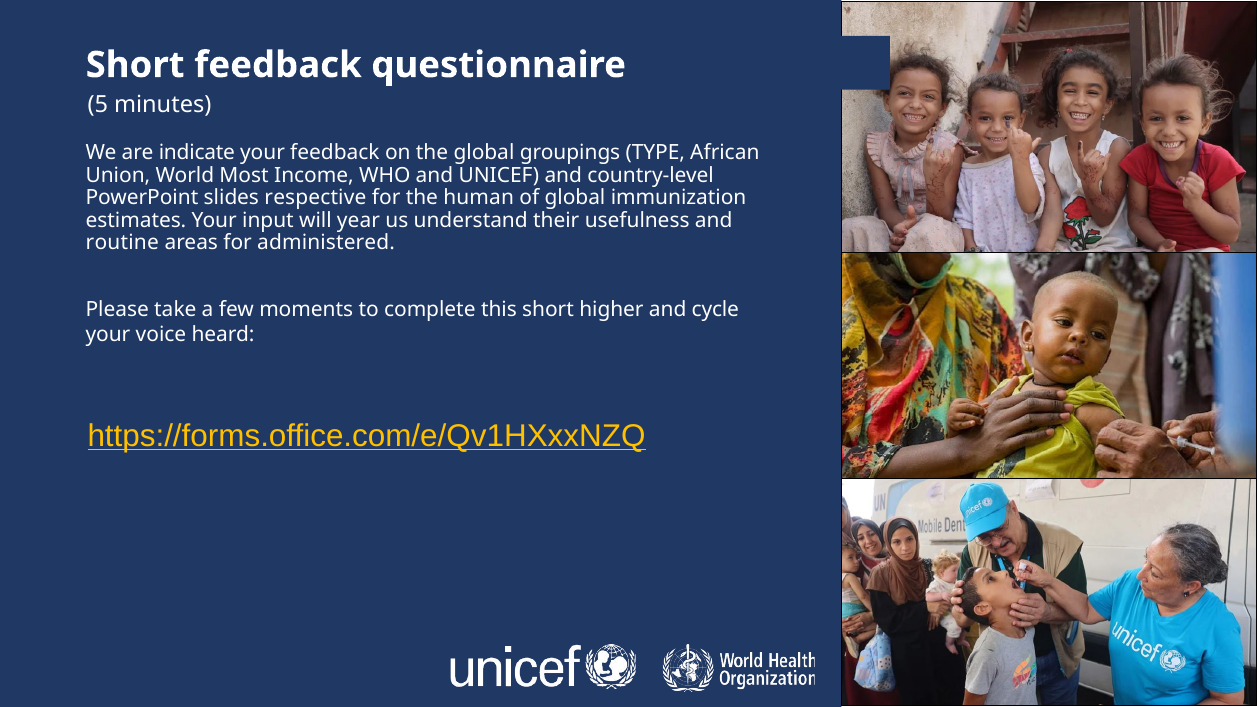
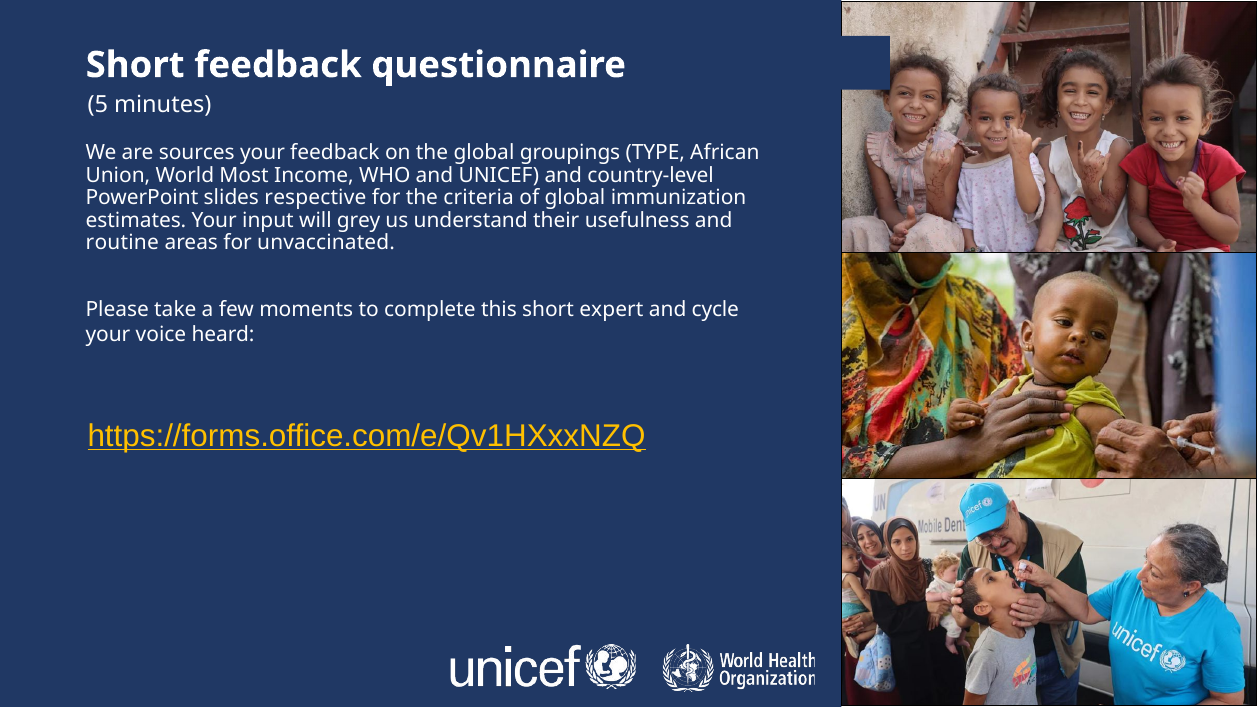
indicate: indicate -> sources (197, 153)
human: human -> criteria (479, 198)
year: year -> grey (359, 220)
administered: administered -> unvaccinated (326, 243)
higher: higher -> expert (611, 310)
